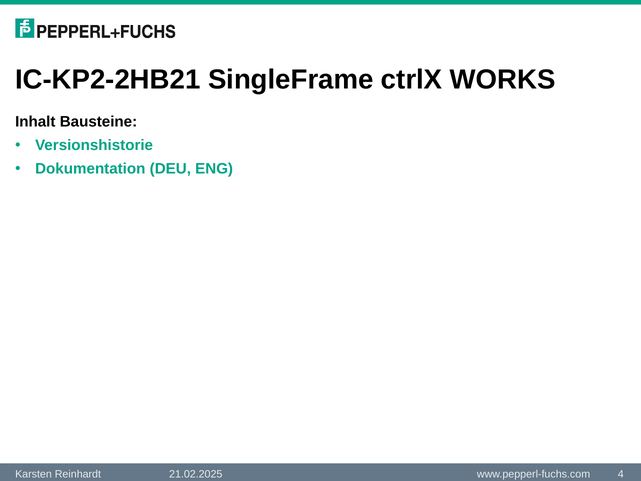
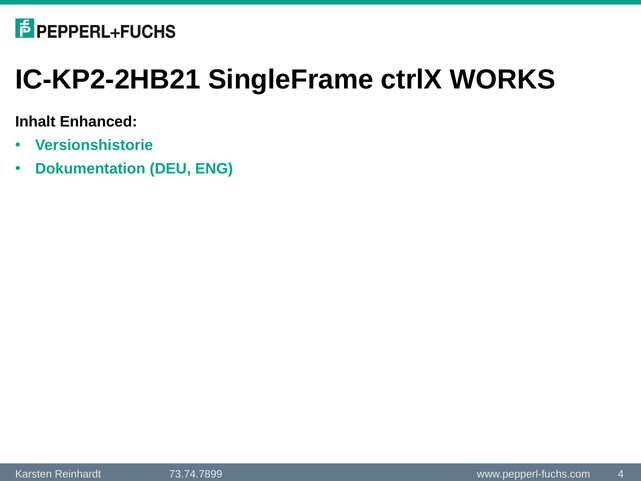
Bausteine: Bausteine -> Enhanced (98, 122)
21.02.2025: 21.02.2025 -> 73.74.7899 (196, 474)
